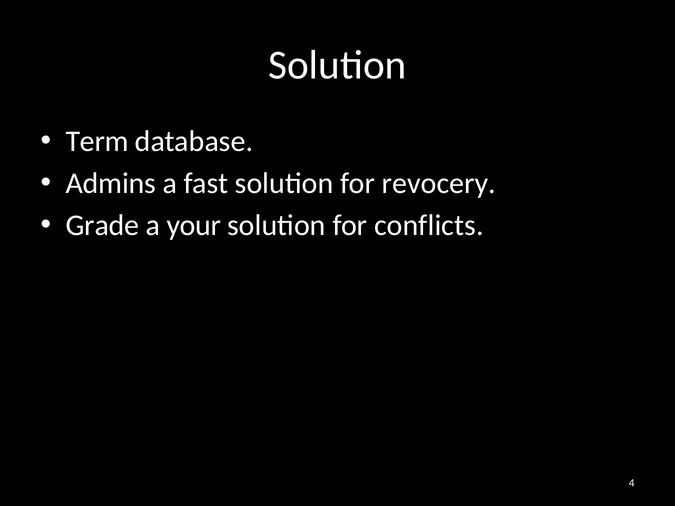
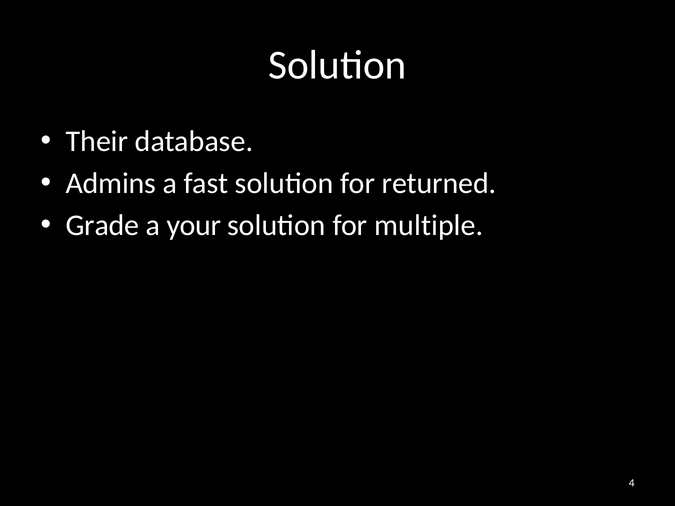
Term: Term -> Their (97, 142)
revocery: revocery -> returned (439, 184)
conflicts: conflicts -> multiple (429, 226)
